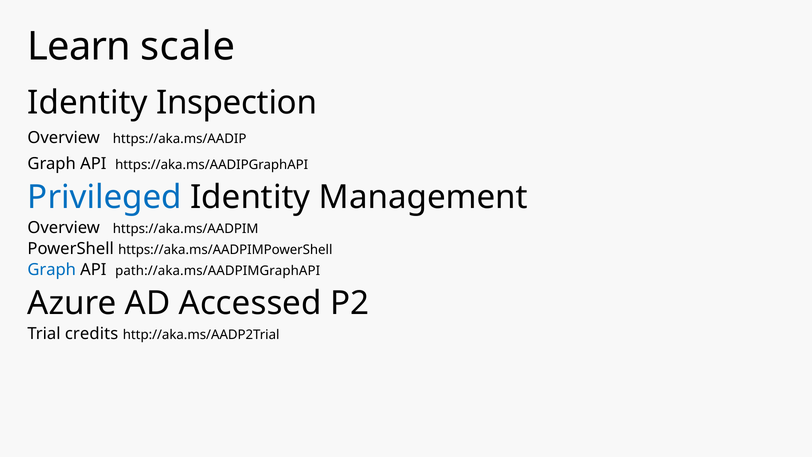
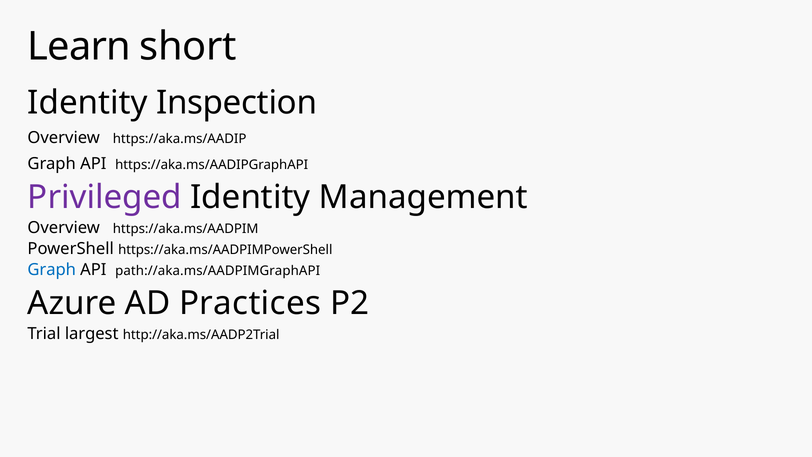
scale: scale -> short (188, 47)
Privileged colour: blue -> purple (105, 197)
Accessed: Accessed -> Practices (250, 303)
credits: credits -> largest (92, 333)
